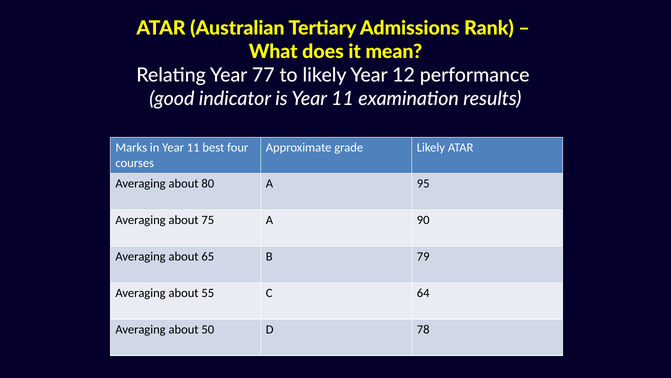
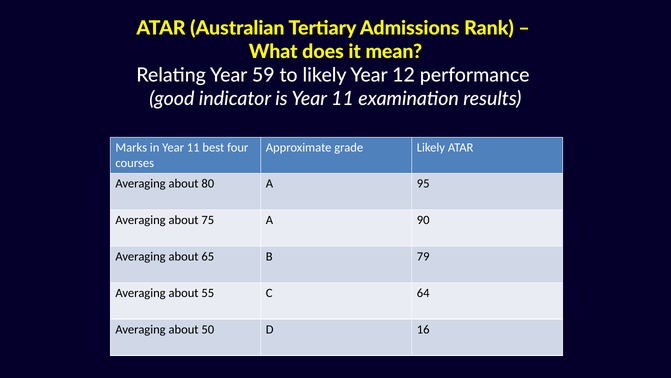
77: 77 -> 59 (263, 75)
78: 78 -> 16 (423, 329)
